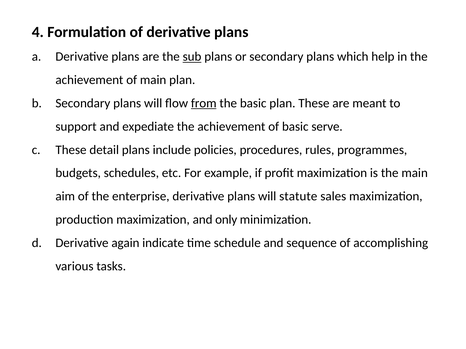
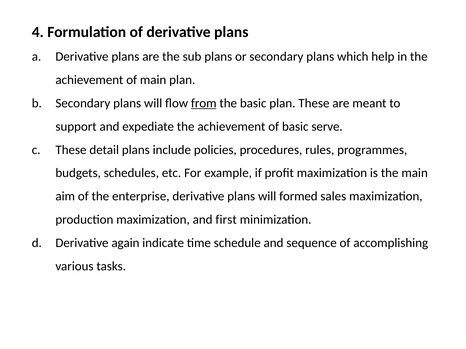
sub underline: present -> none (192, 57)
statute: statute -> formed (298, 197)
only: only -> first (226, 220)
